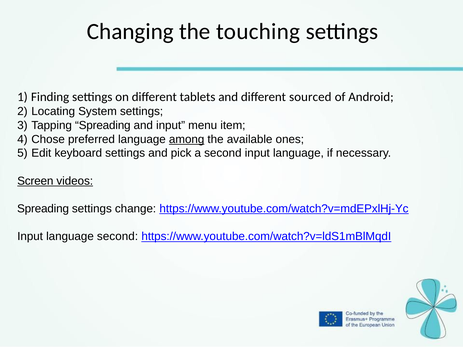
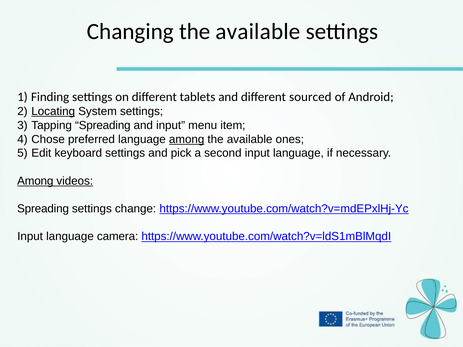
Changing the touching: touching -> available (258, 32)
Locating underline: none -> present (53, 112)
Screen: Screen -> Among (35, 181)
language second: second -> camera (118, 237)
